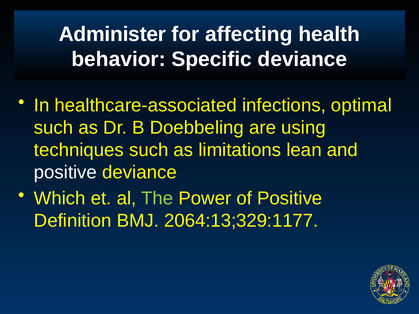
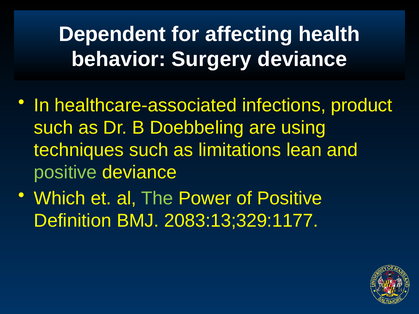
Administer: Administer -> Dependent (112, 34)
Specific: Specific -> Surgery (212, 59)
optimal: optimal -> product (362, 105)
positive colour: white -> light green (65, 172)
2064:13;329:1177: 2064:13;329:1177 -> 2083:13;329:1177 (241, 221)
